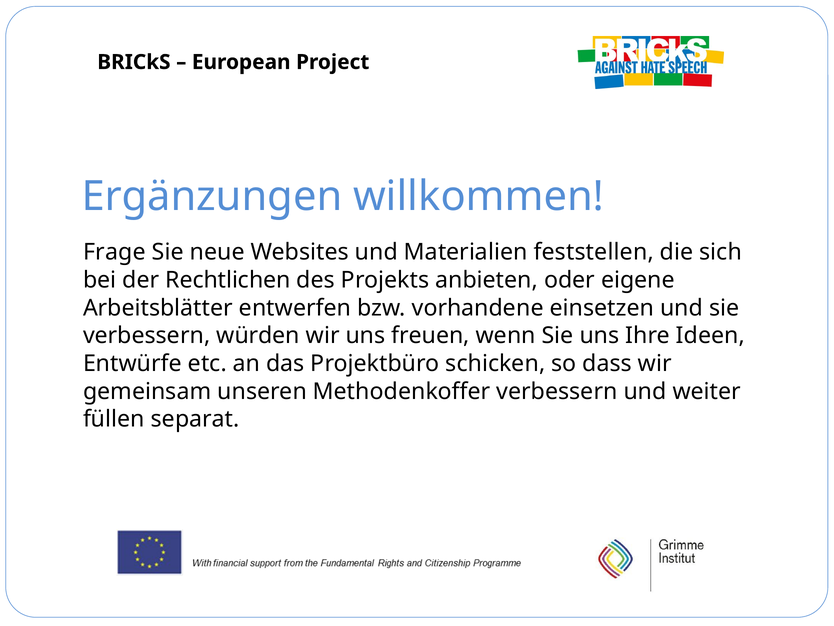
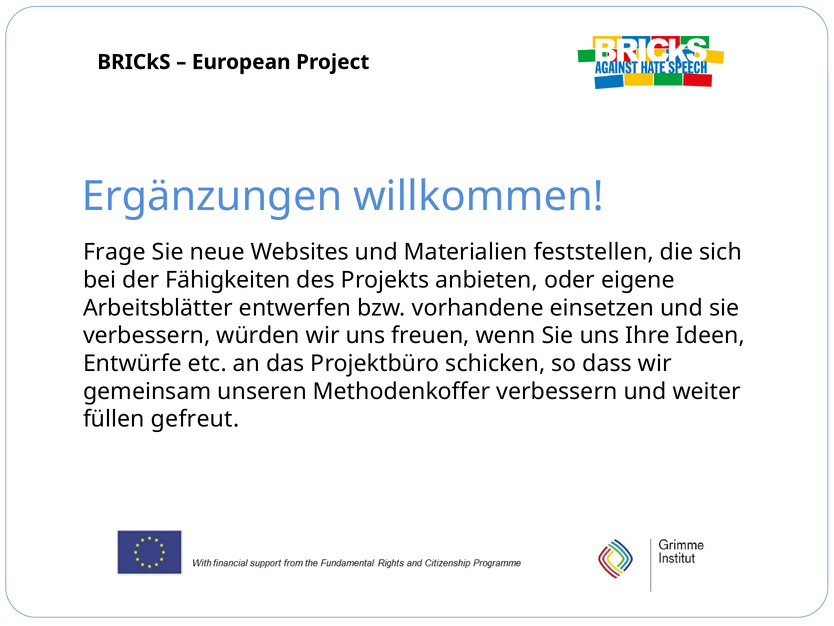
Rechtlichen: Rechtlichen -> Fähigkeiten (228, 280)
separat: separat -> gefreut (195, 419)
